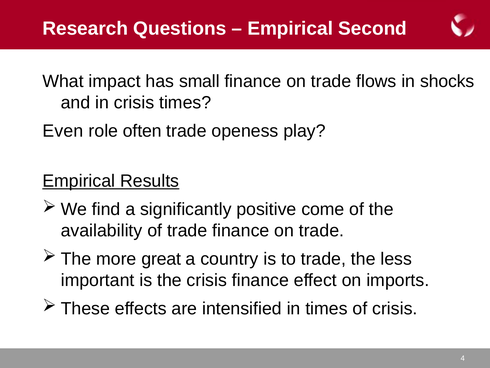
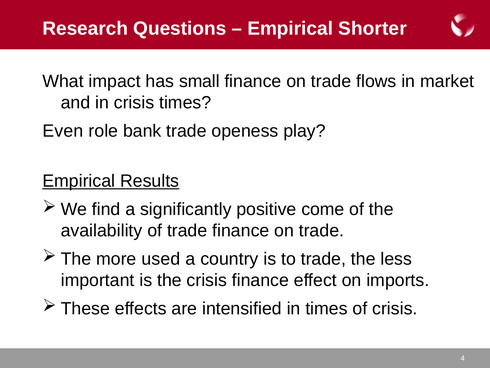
Second: Second -> Shorter (372, 28)
shocks: shocks -> market (447, 81)
often: often -> bank (142, 131)
great: great -> used (161, 259)
